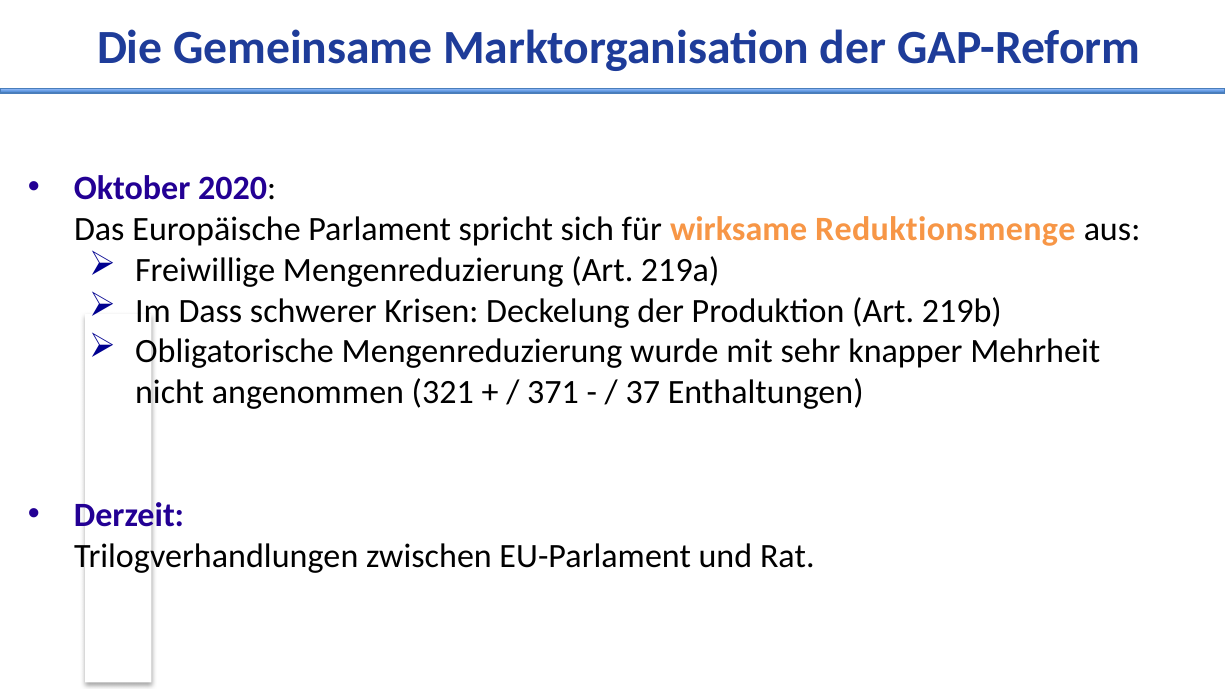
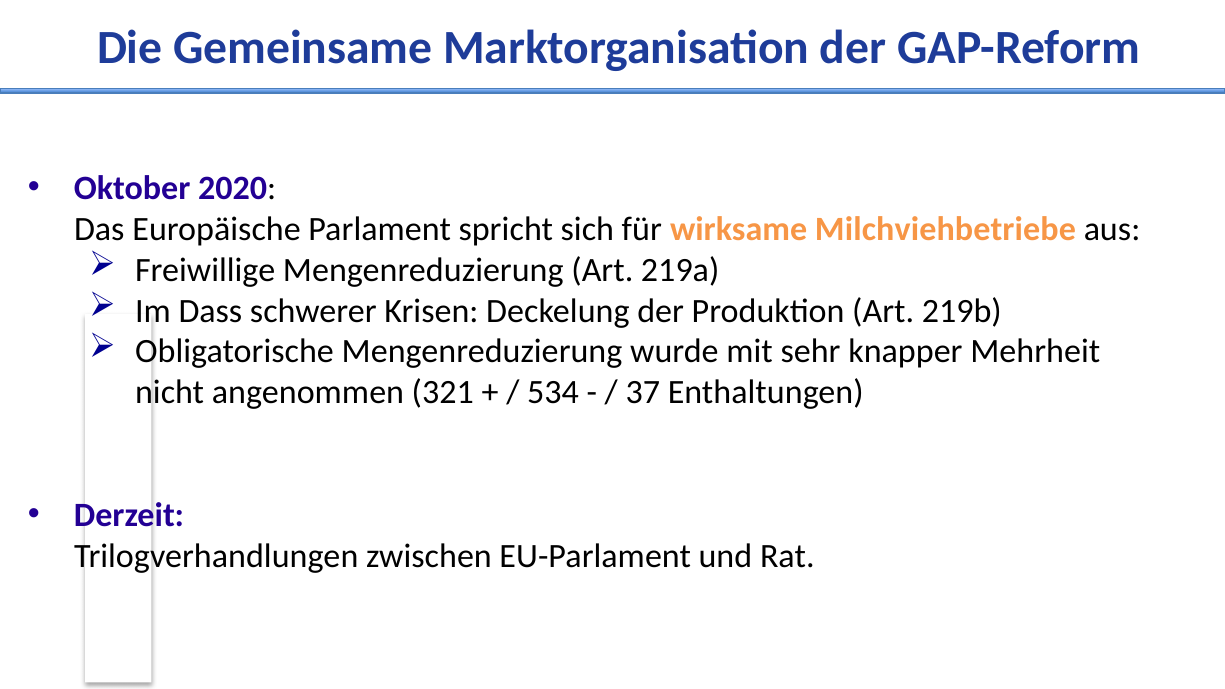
Reduktionsmenge: Reduktionsmenge -> Milchviehbetriebe (945, 229)
371: 371 -> 534 (553, 393)
